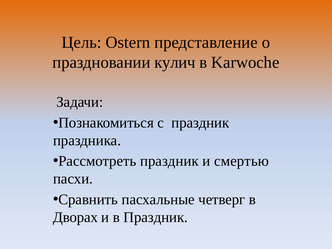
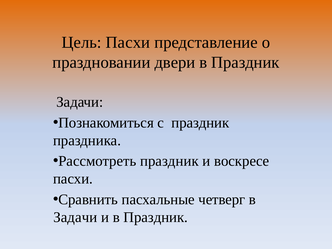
Цель Ostern: Ostern -> Пасхи (128, 42)
кулич: кулич -> двери (175, 62)
Karwoche: Karwoche -> Праздник (245, 62)
смертью: смертью -> воскресе (242, 161)
Дворах: Дворах -> Задачи (75, 217)
